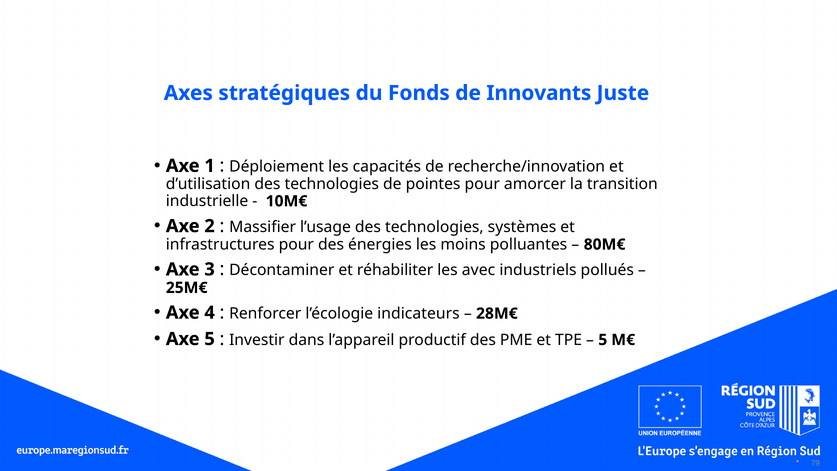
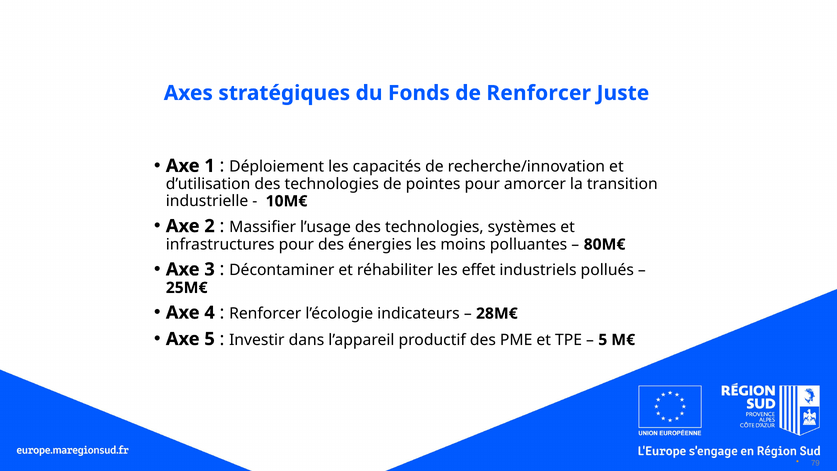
de Innovants: Innovants -> Renforcer (539, 93)
avec: avec -> effet (479, 270)
